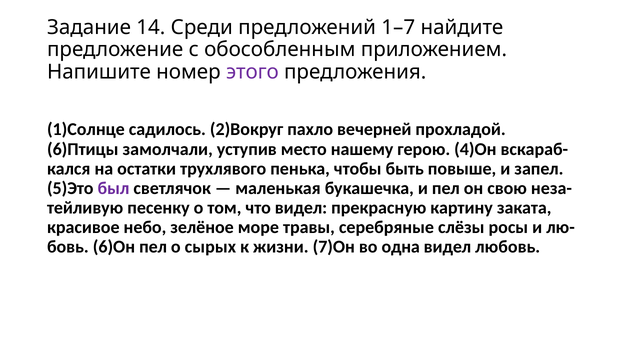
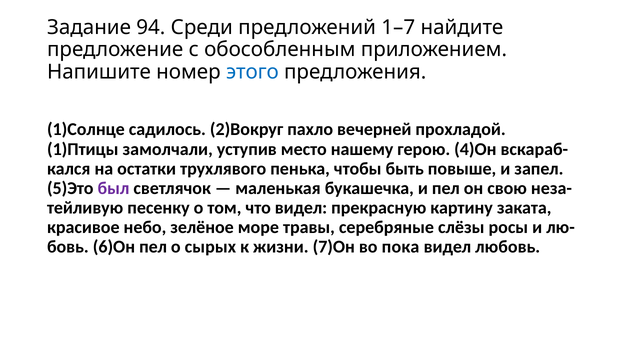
14: 14 -> 94 (151, 27)
этого colour: purple -> blue (252, 72)
6)Птицы: 6)Птицы -> 1)Птицы (83, 149)
одна: одна -> пока (401, 247)
